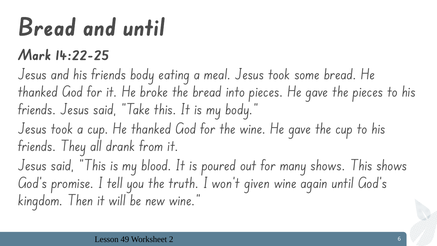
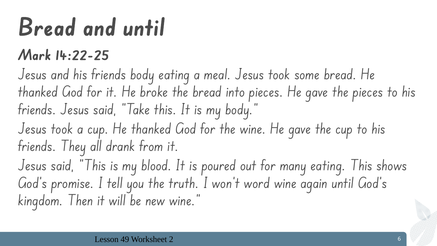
many shows: shows -> eating (328, 166)
given: given -> word (257, 183)
